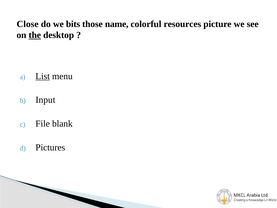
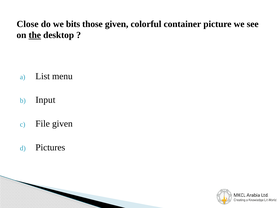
those name: name -> given (117, 24)
resources: resources -> container (182, 24)
List underline: present -> none (43, 76)
File blank: blank -> given (62, 124)
